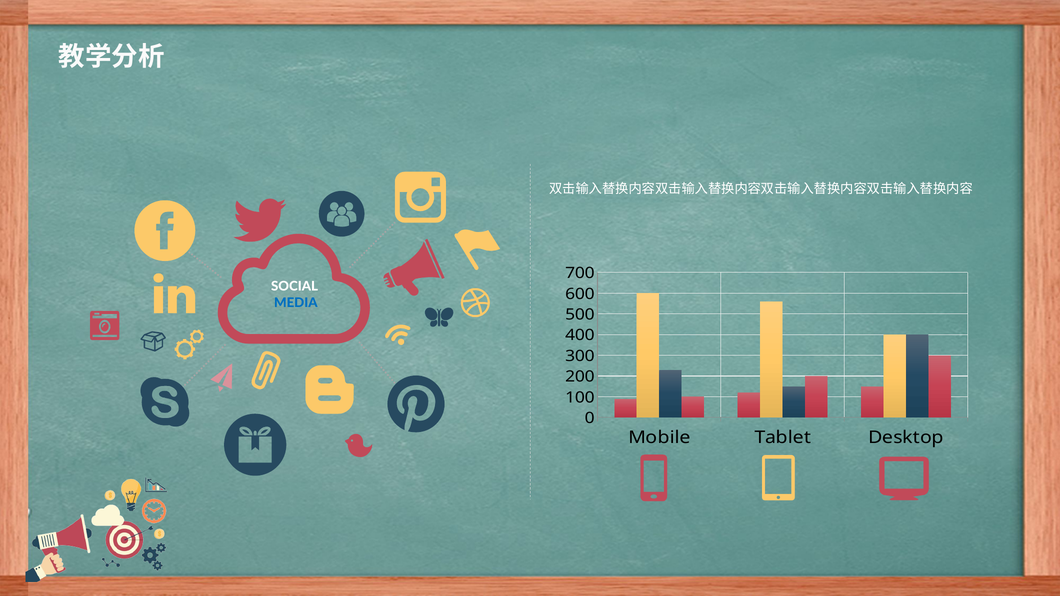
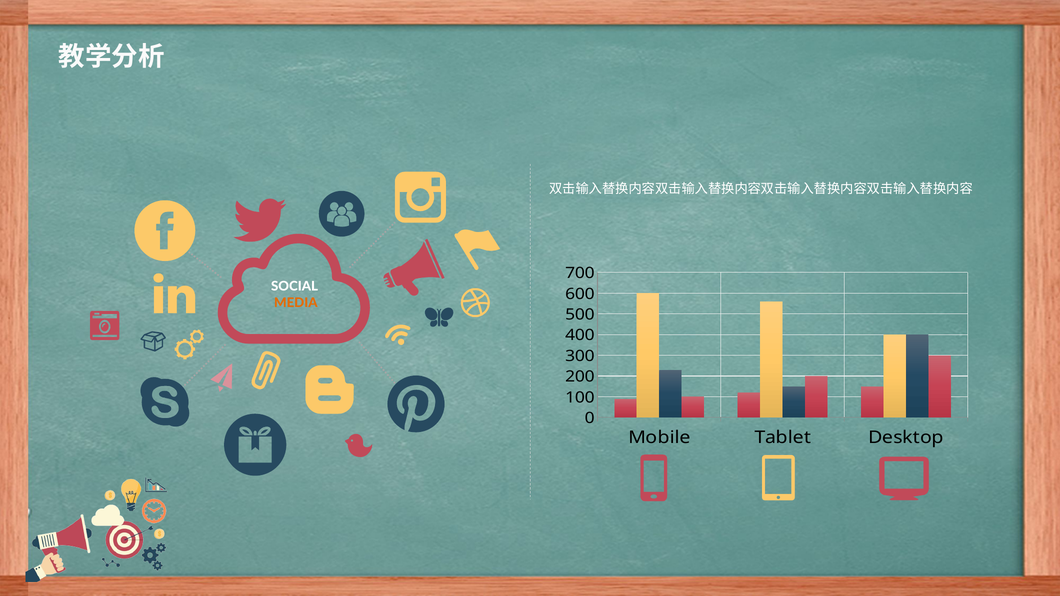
MEDIA colour: blue -> orange (296, 303)
